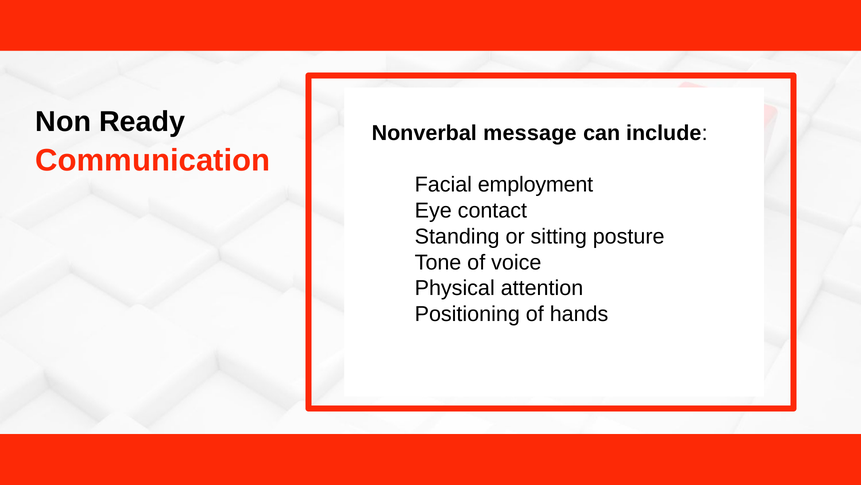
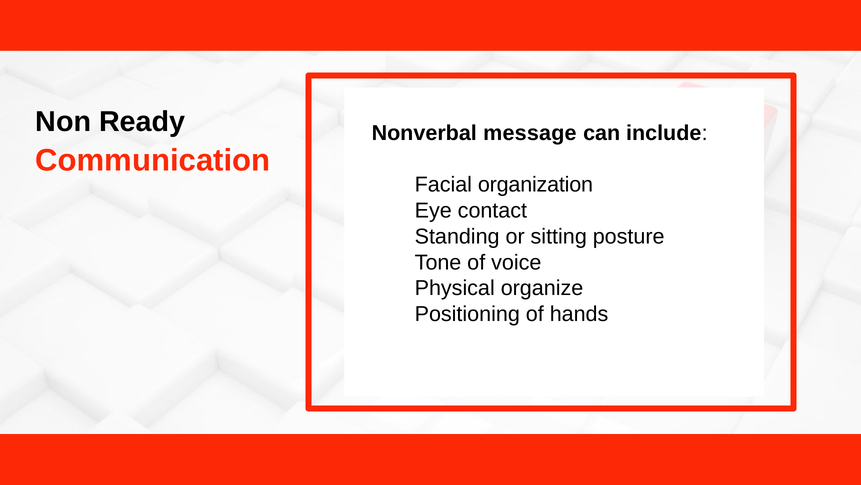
employment: employment -> organization (535, 185)
attention: attention -> organize (542, 288)
